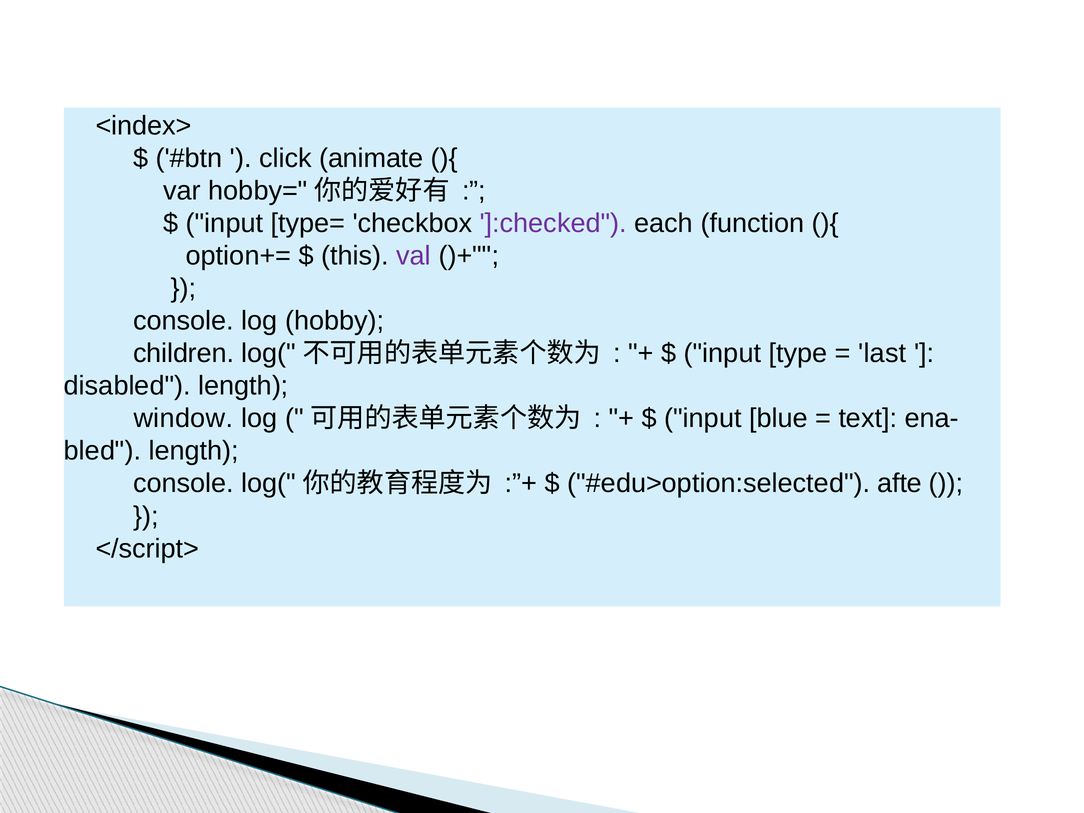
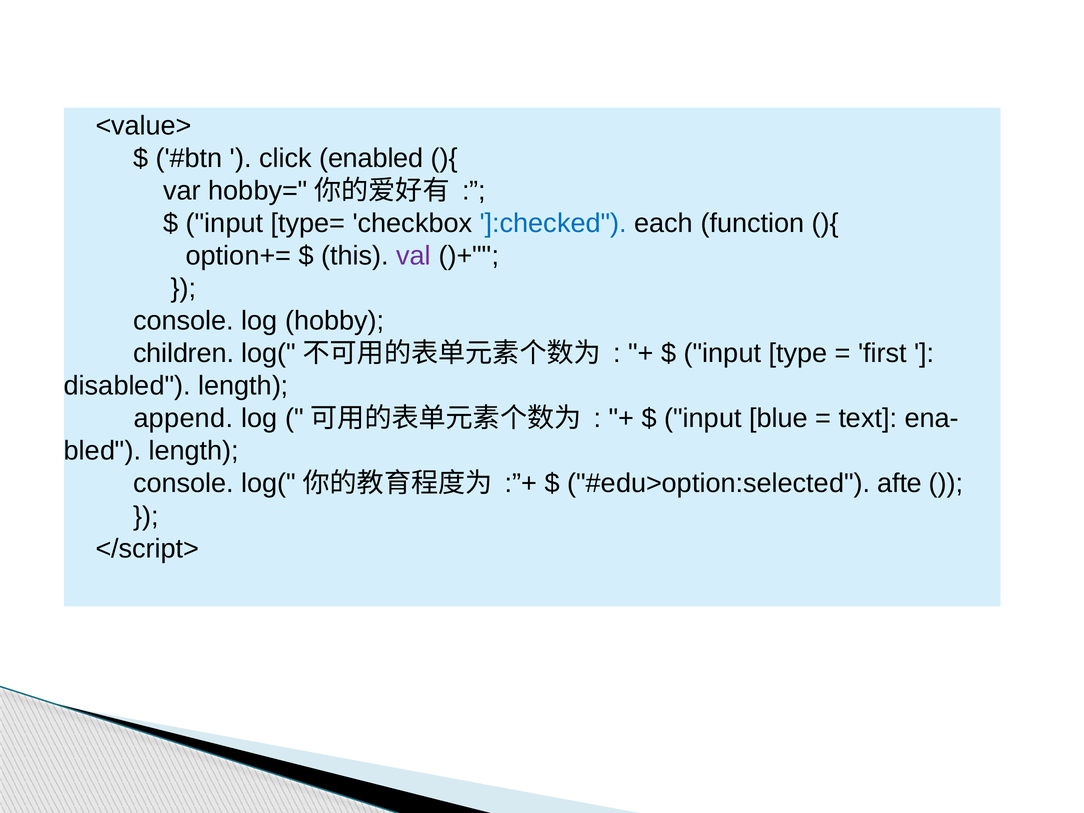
<index>: <index> -> <value> (144, 126)
animate: animate -> enabled (371, 158)
]:checked colour: purple -> blue (553, 223)
last: last -> first (882, 353)
window: window -> append (183, 419)
